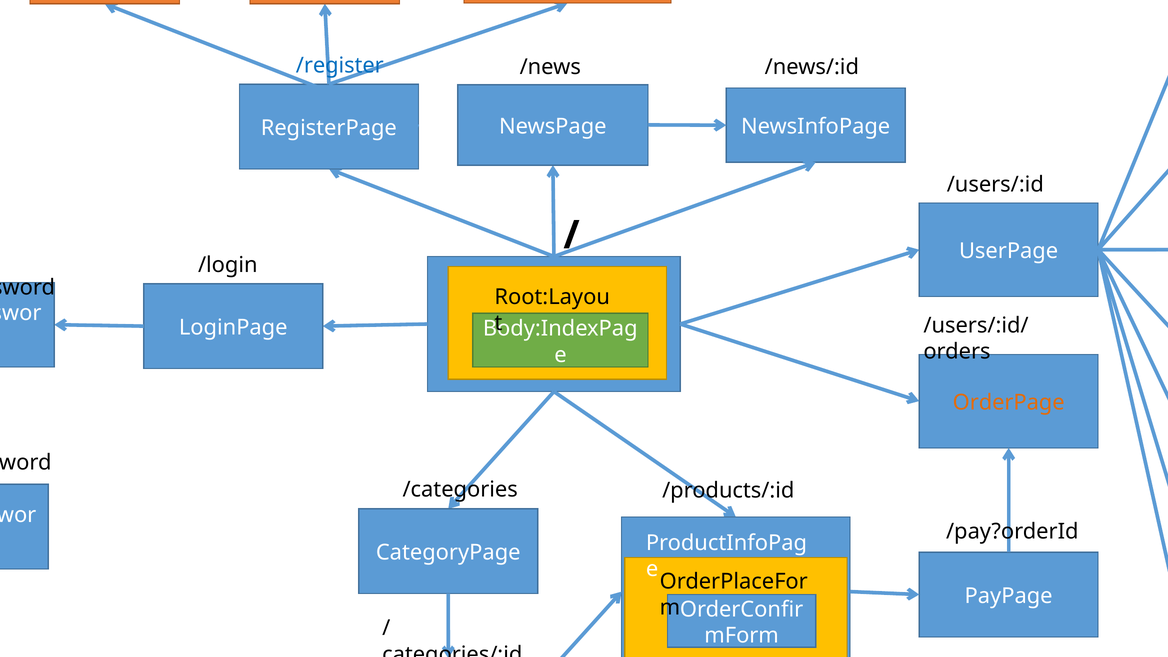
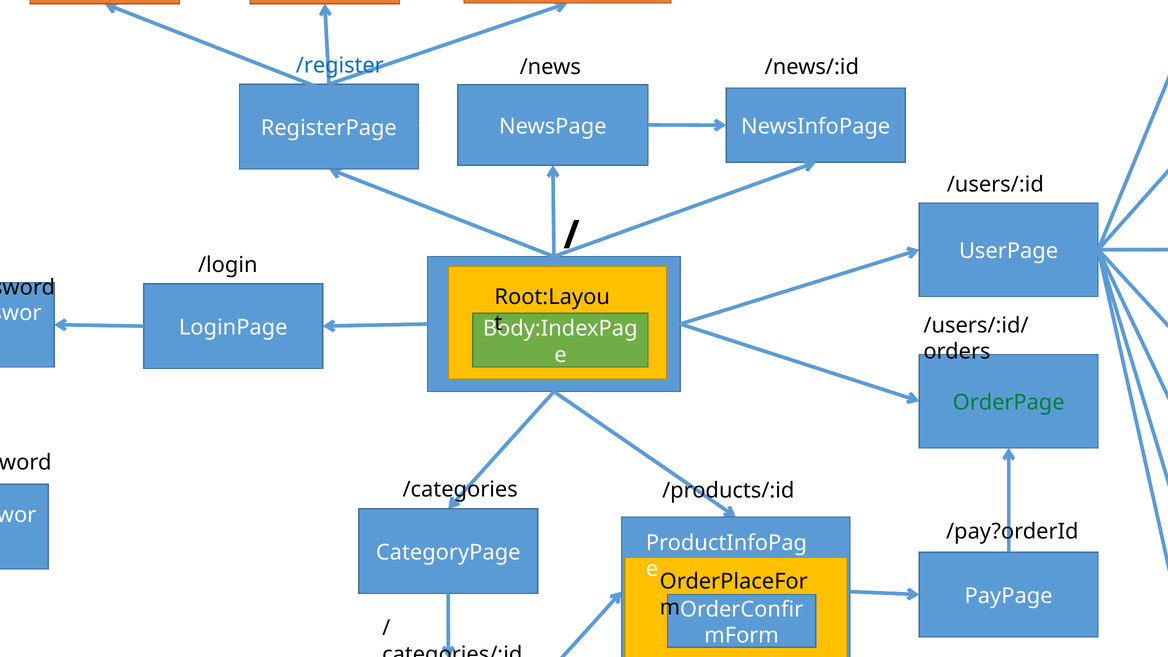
OrderPage colour: orange -> green (1009, 403)
